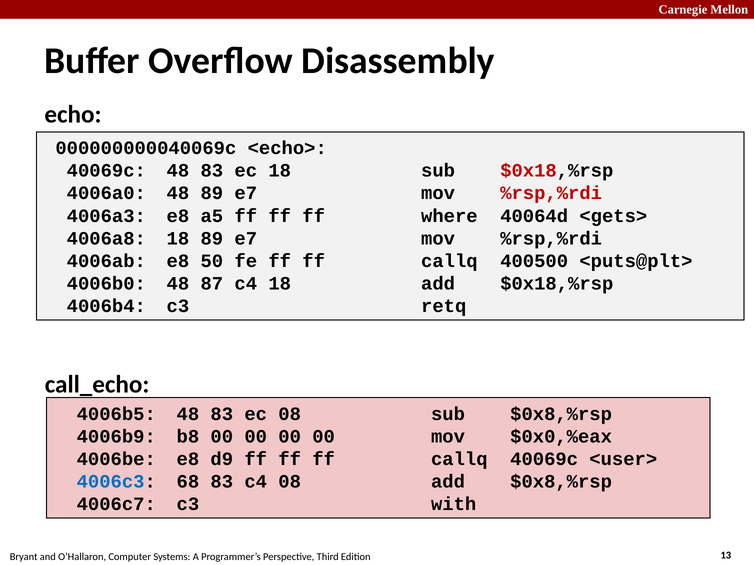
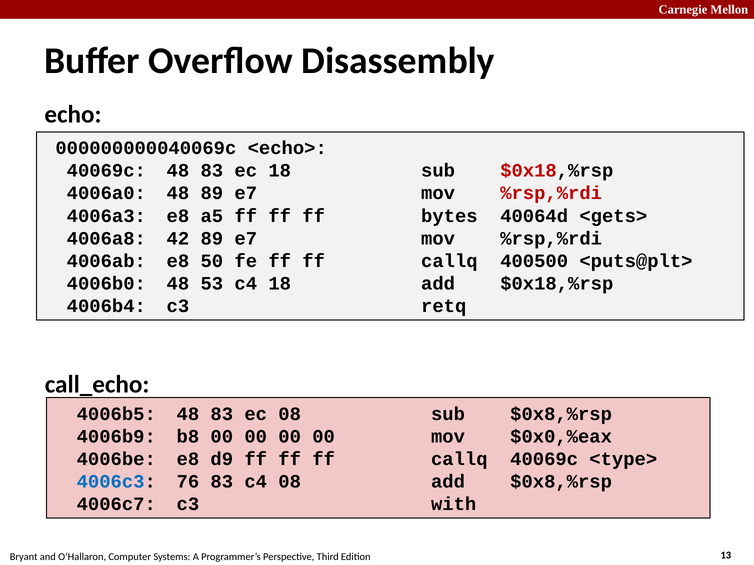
where: where -> bytes (449, 216)
4006a8 18: 18 -> 42 (178, 239)
87: 87 -> 53 (212, 284)
<user>: <user> -> <type> (623, 459)
68: 68 -> 76 (188, 482)
